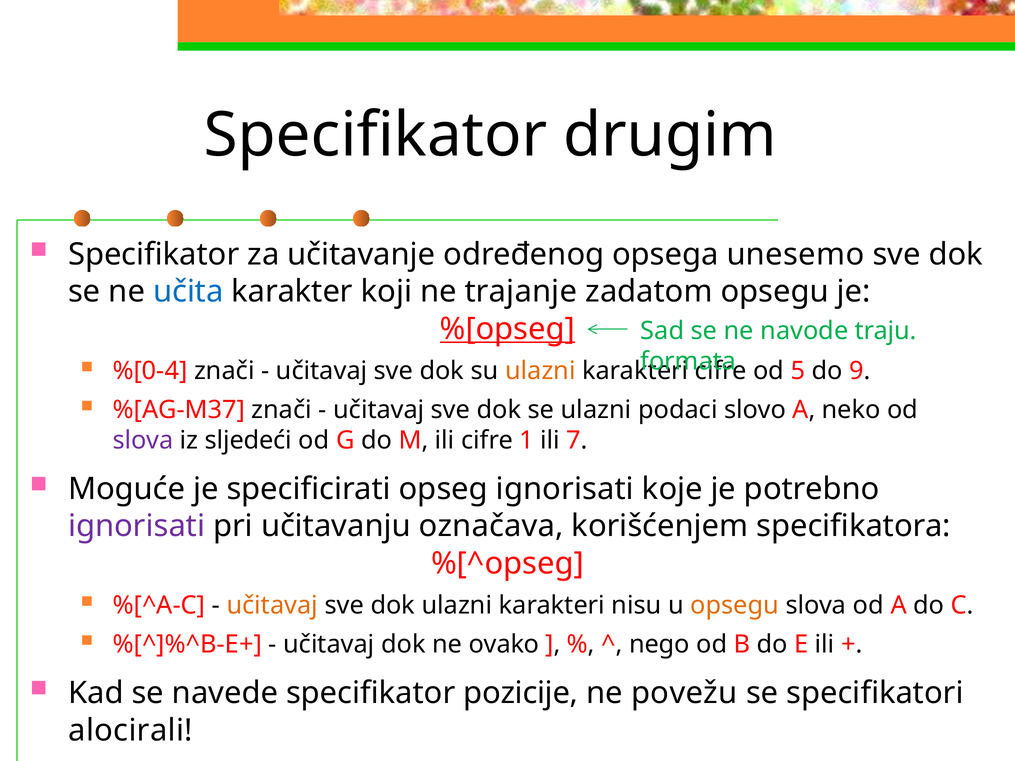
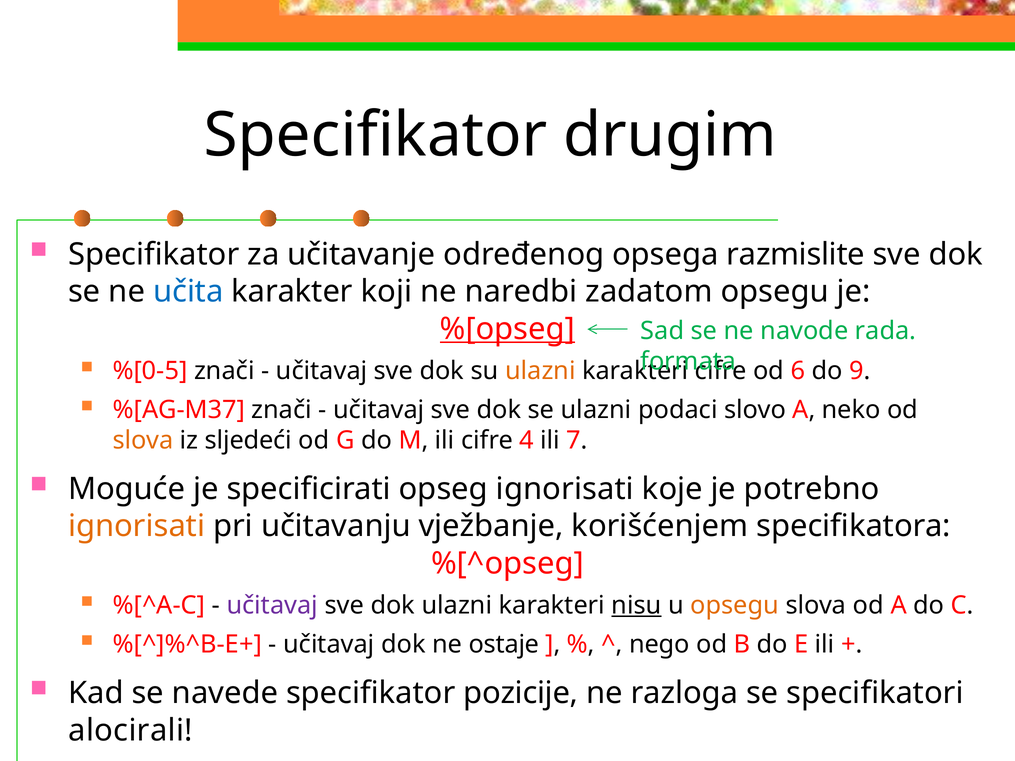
unesemo: unesemo -> razmislite (796, 255)
trajanje: trajanje -> naredbi (521, 292)
traju: traju -> rada (886, 331)
%[0-4: %[0-4 -> %[0-5 (150, 371)
5: 5 -> 6 (798, 371)
slova colour: purple -> orange (143, 440)
1: 1 -> 4 (527, 440)
ignorisati colour: purple -> orange (137, 526)
označava: označava -> vježbanje (491, 526)
učitavaj colour: orange -> purple (272, 606)
nisu underline: none -> present (637, 606)
ovako: ovako -> ostaje (504, 644)
povežu: povežu -> razloga (684, 693)
